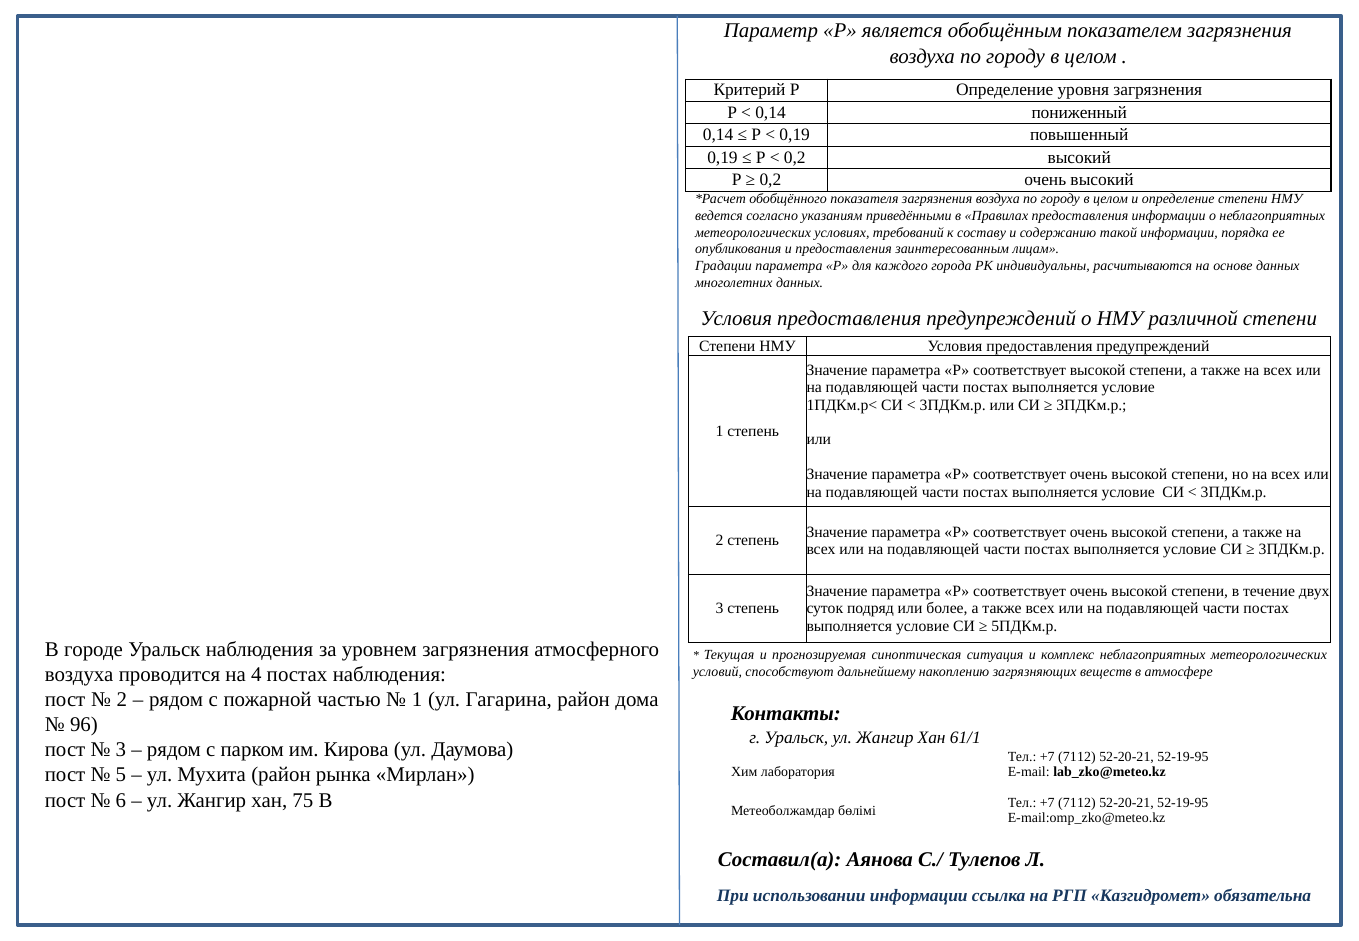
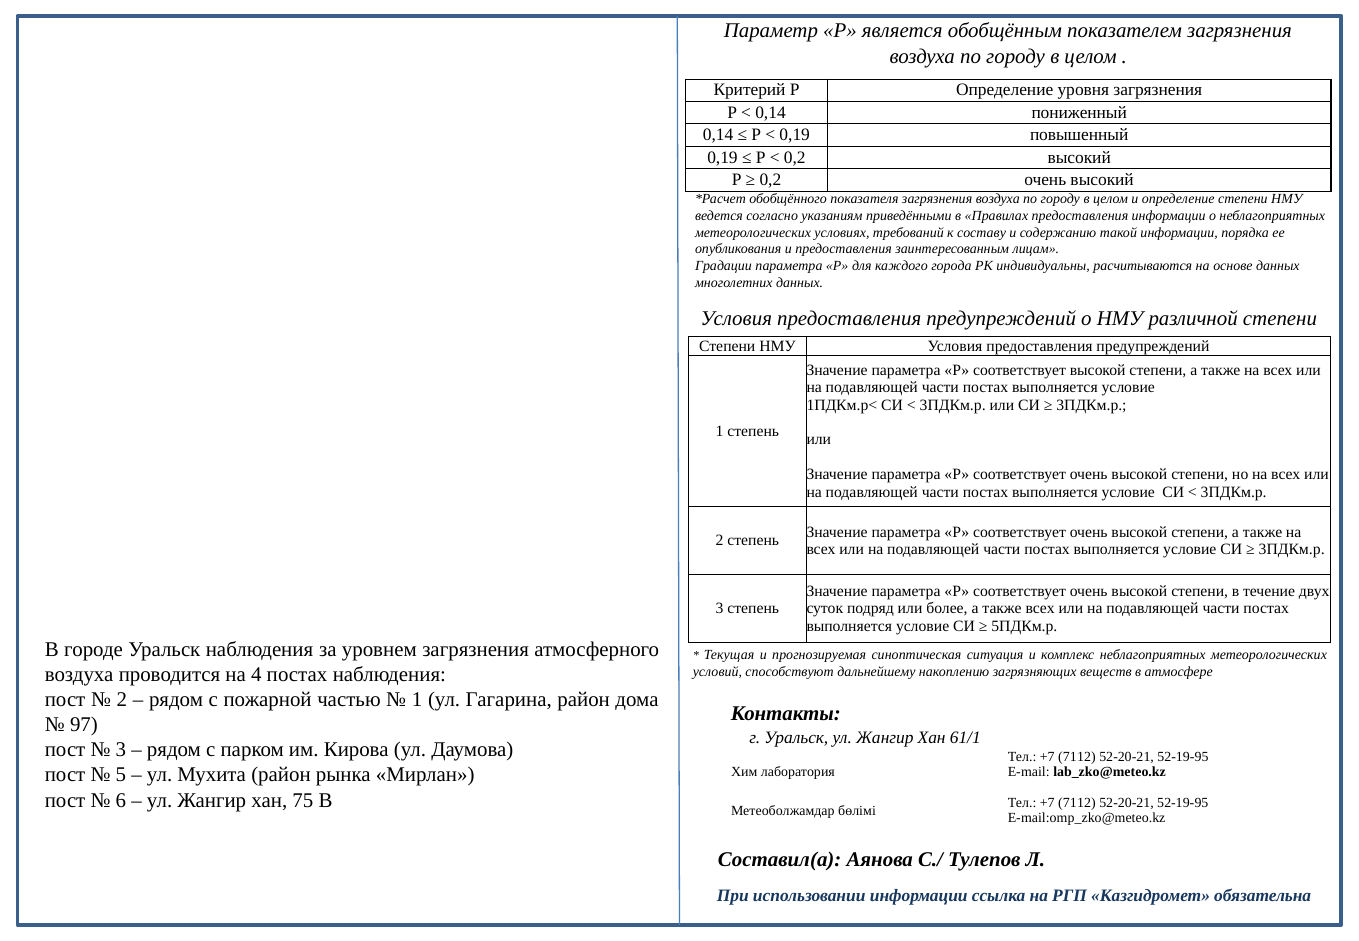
96: 96 -> 97 (84, 725)
